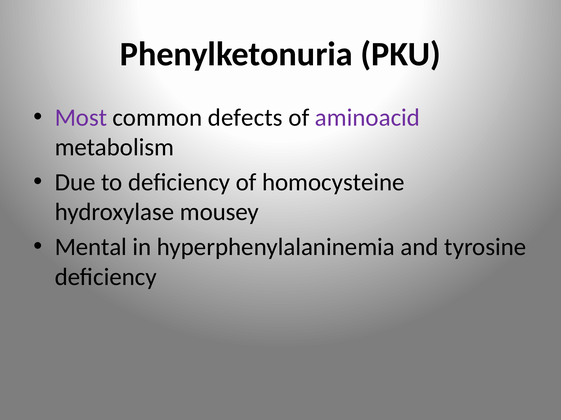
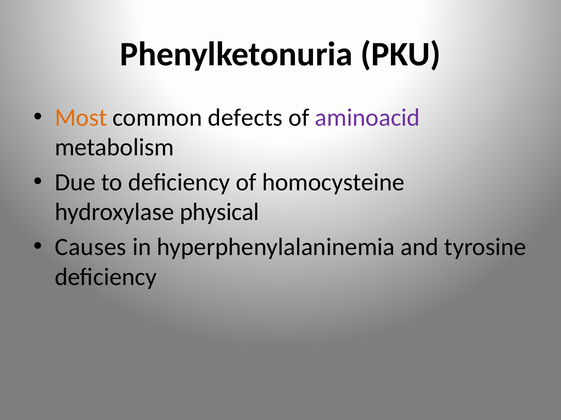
Most colour: purple -> orange (81, 118)
mousey: mousey -> physical (219, 212)
Mental: Mental -> Causes (91, 247)
